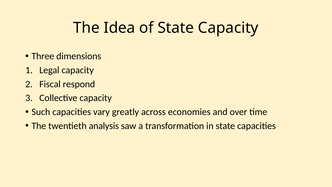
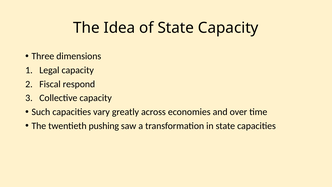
analysis: analysis -> pushing (104, 126)
